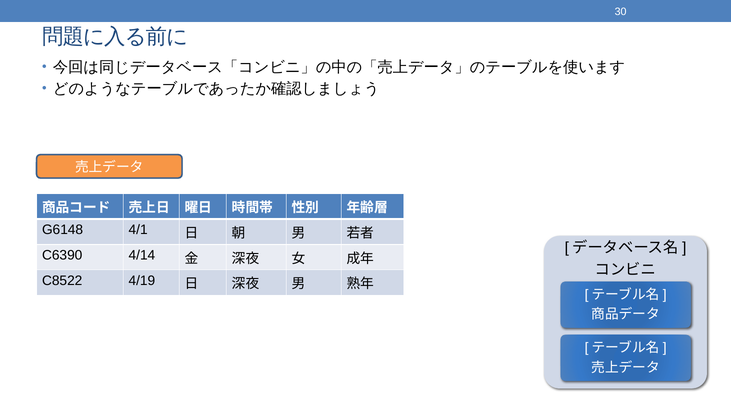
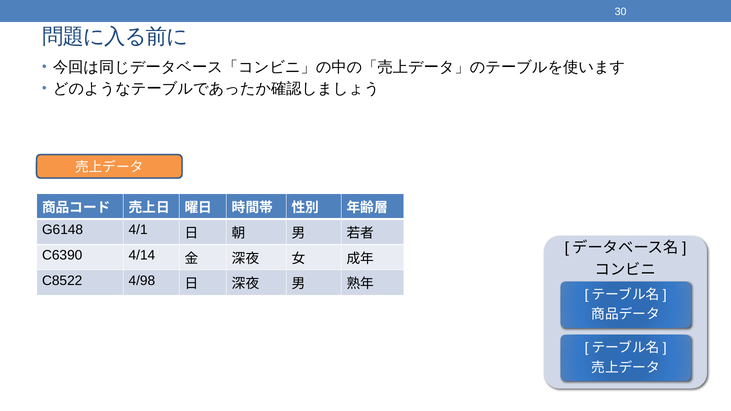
4/19: 4/19 -> 4/98 (142, 281)
